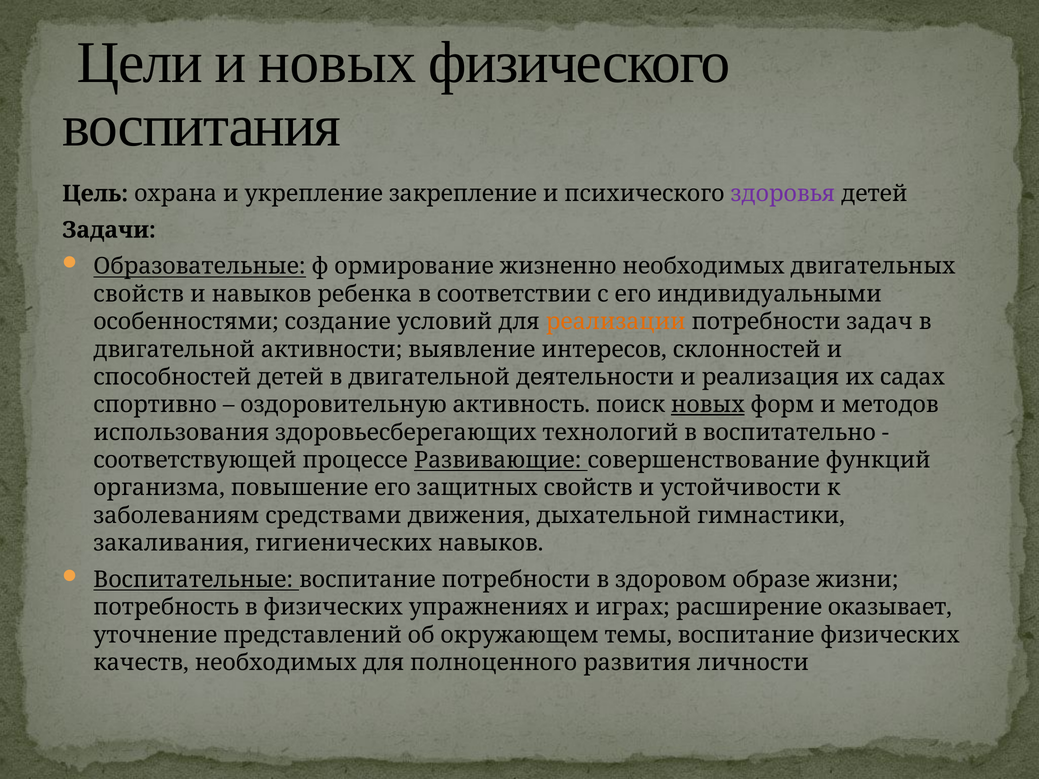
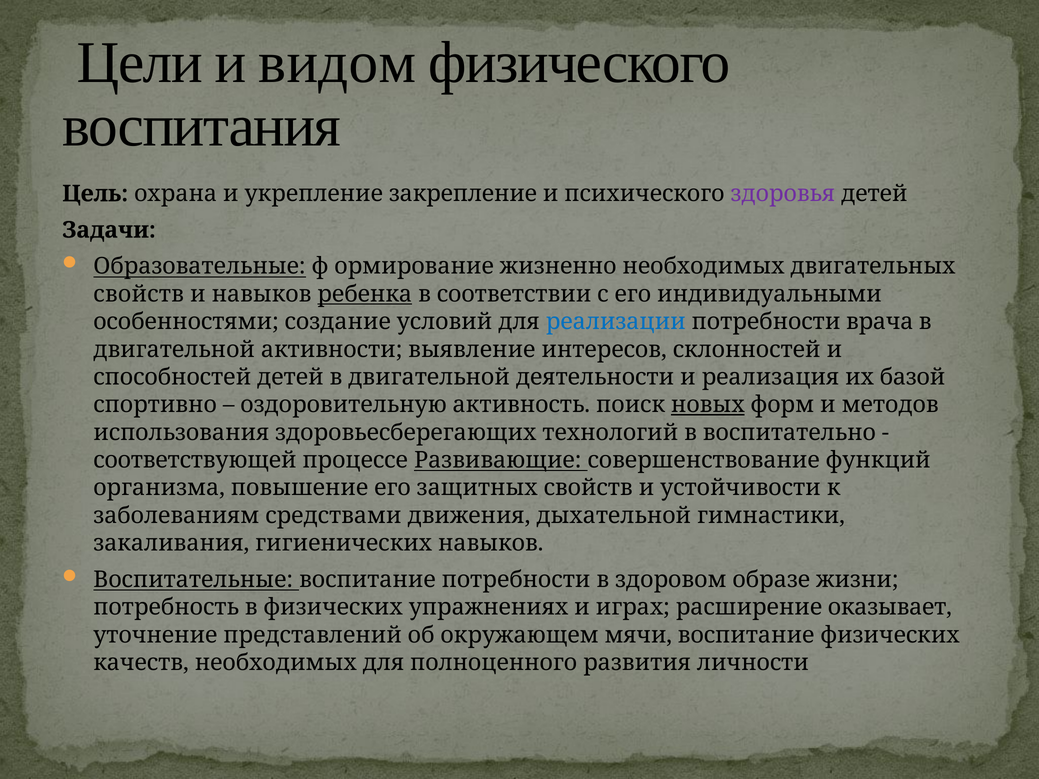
и новых: новых -> видом (337, 63)
ребенка underline: none -> present (365, 294)
реализации colour: orange -> blue (616, 322)
задач: задач -> врача (880, 322)
садах: садах -> базой (912, 377)
темы: темы -> мячи (638, 635)
